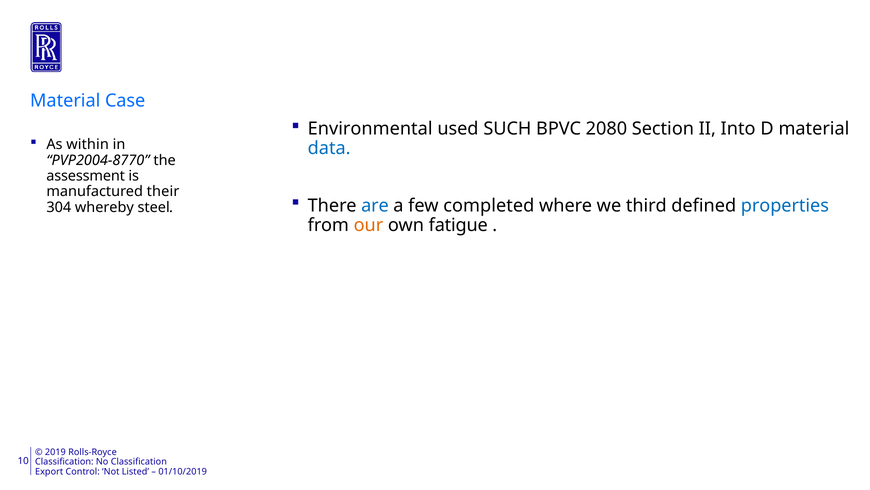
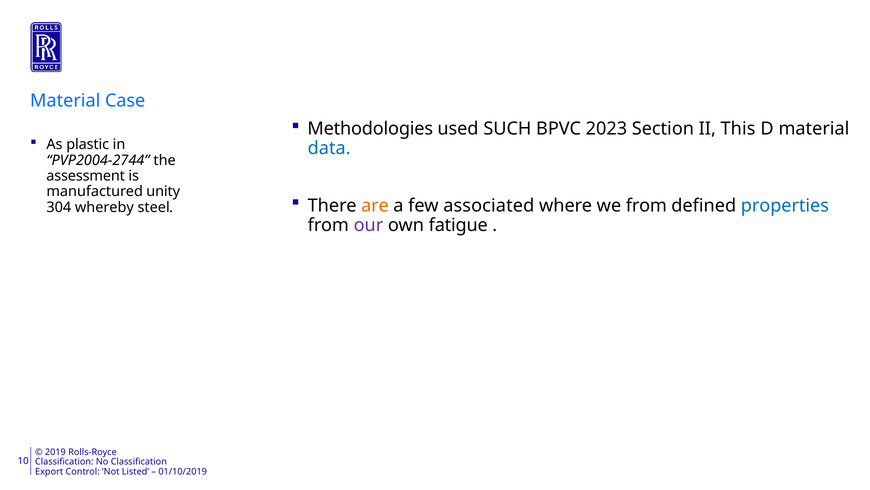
Environmental: Environmental -> Methodologies (370, 128)
2080: 2080 -> 2023 (606, 128)
Into: Into -> This (738, 128)
within: within -> plastic (88, 144)
PVP2004-8770: PVP2004-8770 -> PVP2004-2744 (98, 160)
their: their -> unity (163, 191)
are colour: blue -> orange (375, 205)
completed: completed -> associated (489, 205)
we third: third -> from (646, 205)
our colour: orange -> purple (368, 225)
